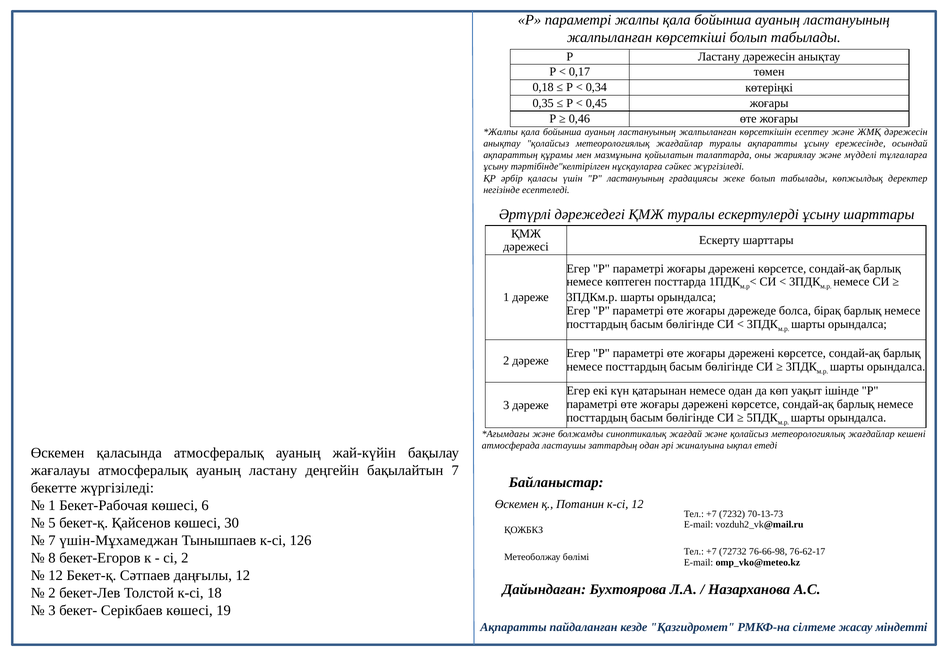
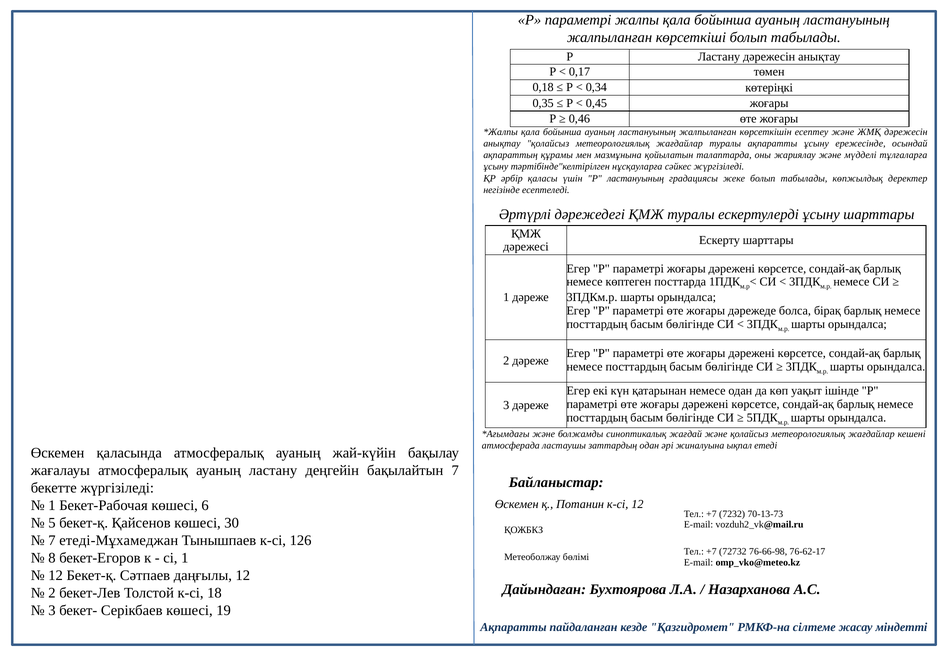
үшін-Мұхамеджан: үшін-Мұхамеджан -> етеді-Мұхамеджан (119, 541)
сі 2: 2 -> 1 (185, 558)
